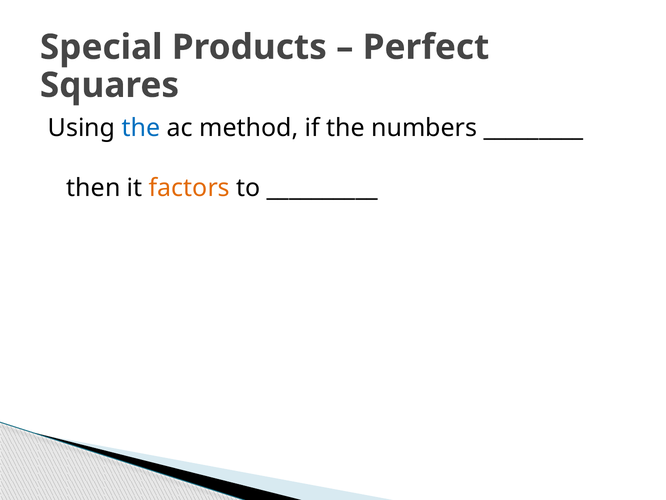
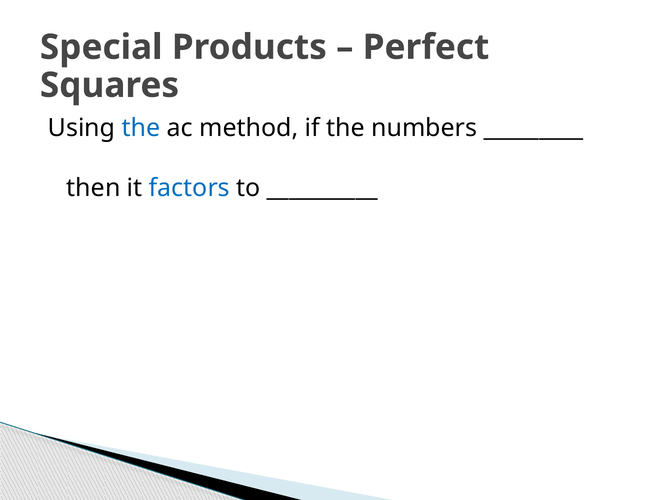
factors colour: orange -> blue (189, 188)
